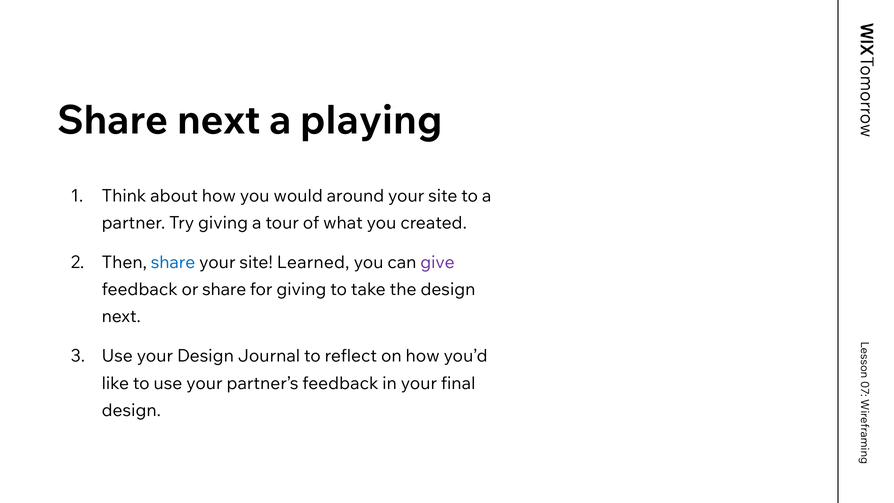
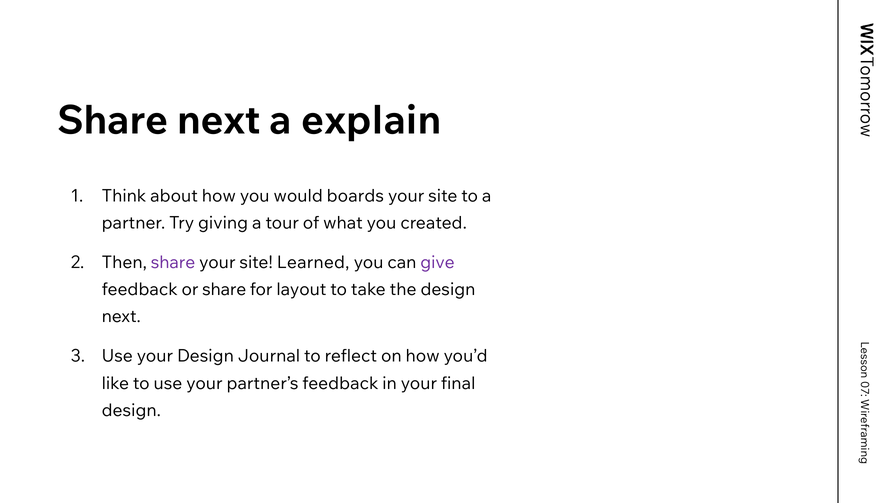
playing: playing -> explain (371, 120)
around: around -> boards (355, 196)
share colour: blue -> purple (173, 262)
for giving: giving -> layout (301, 289)
